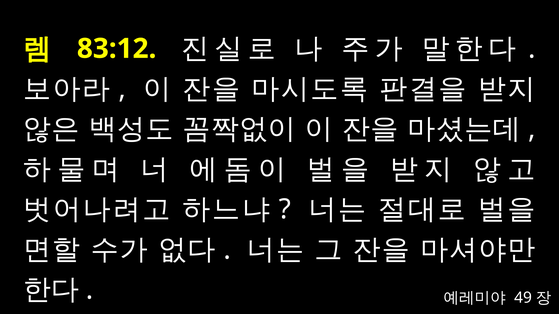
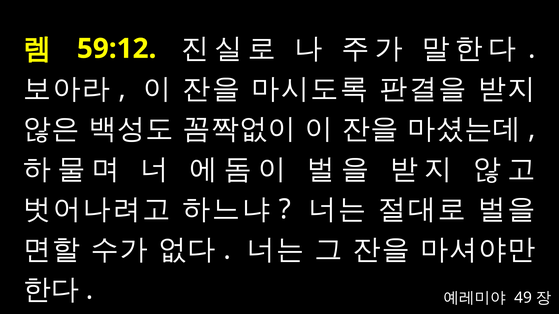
83:12: 83:12 -> 59:12 (117, 49)
